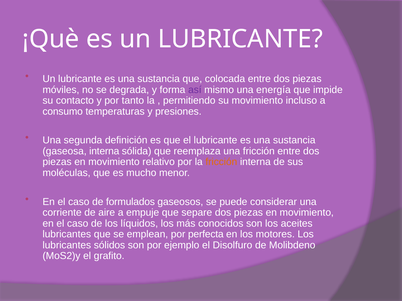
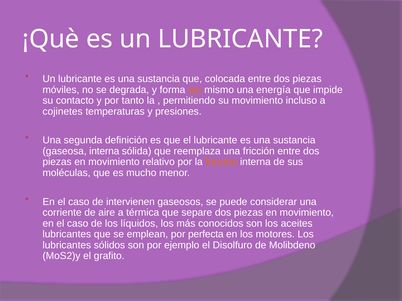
así colour: purple -> orange (195, 90)
consumo: consumo -> cojinetes (63, 112)
formulados: formulados -> intervienen (130, 202)
empuje: empuje -> térmica (143, 213)
